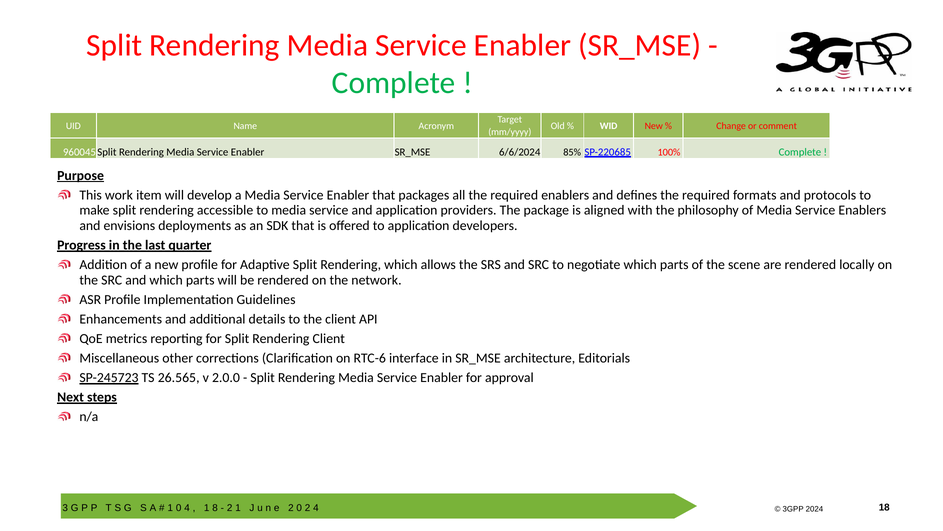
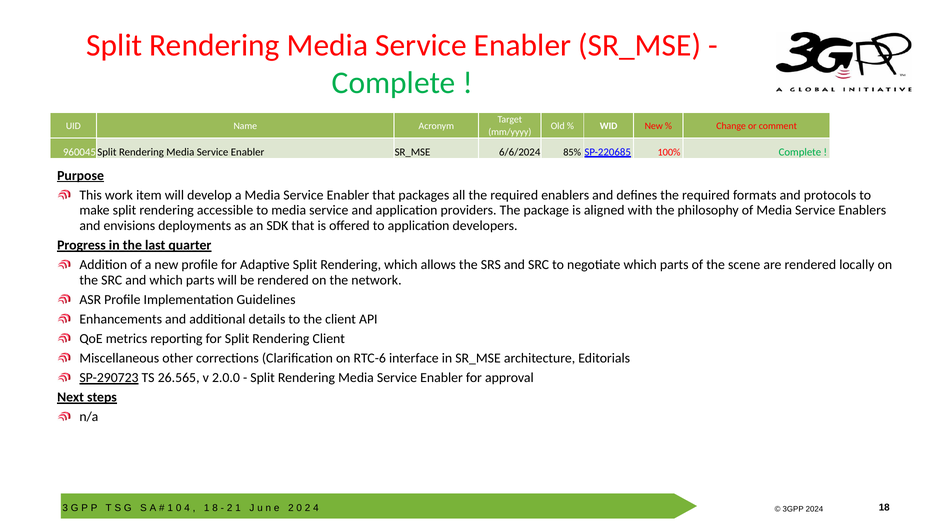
SP-245723: SP-245723 -> SP-290723 (109, 377)
